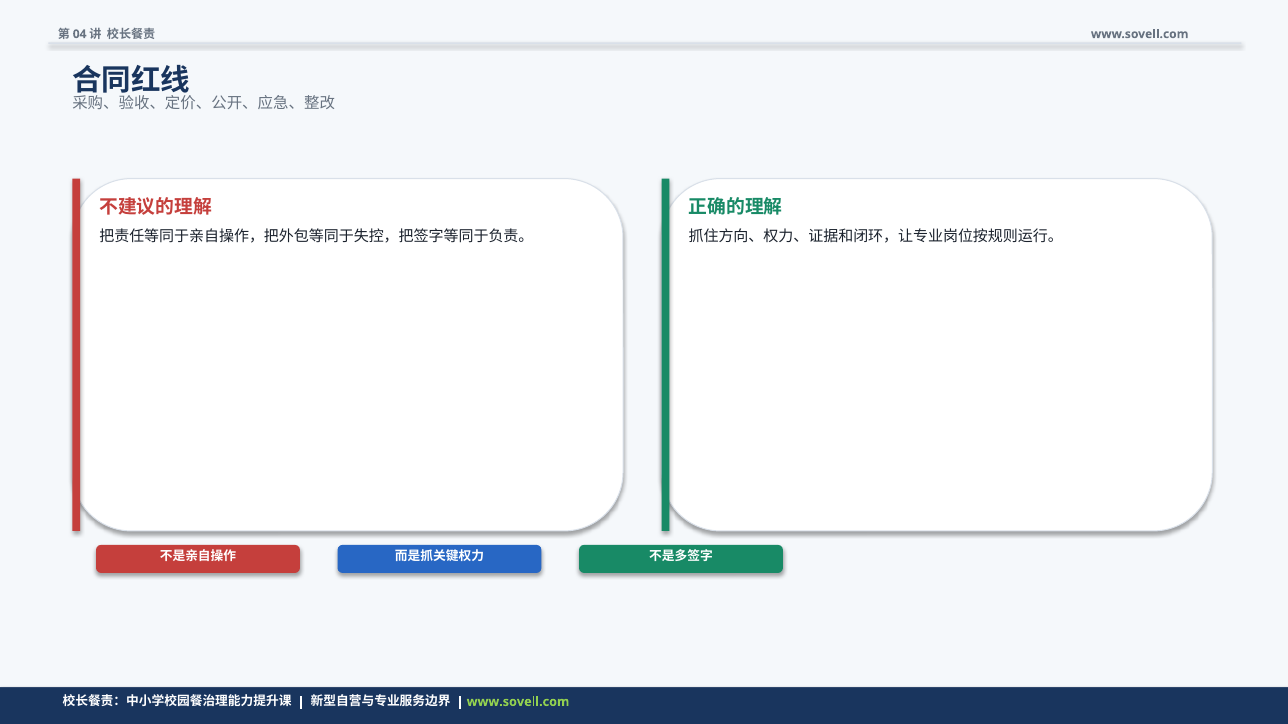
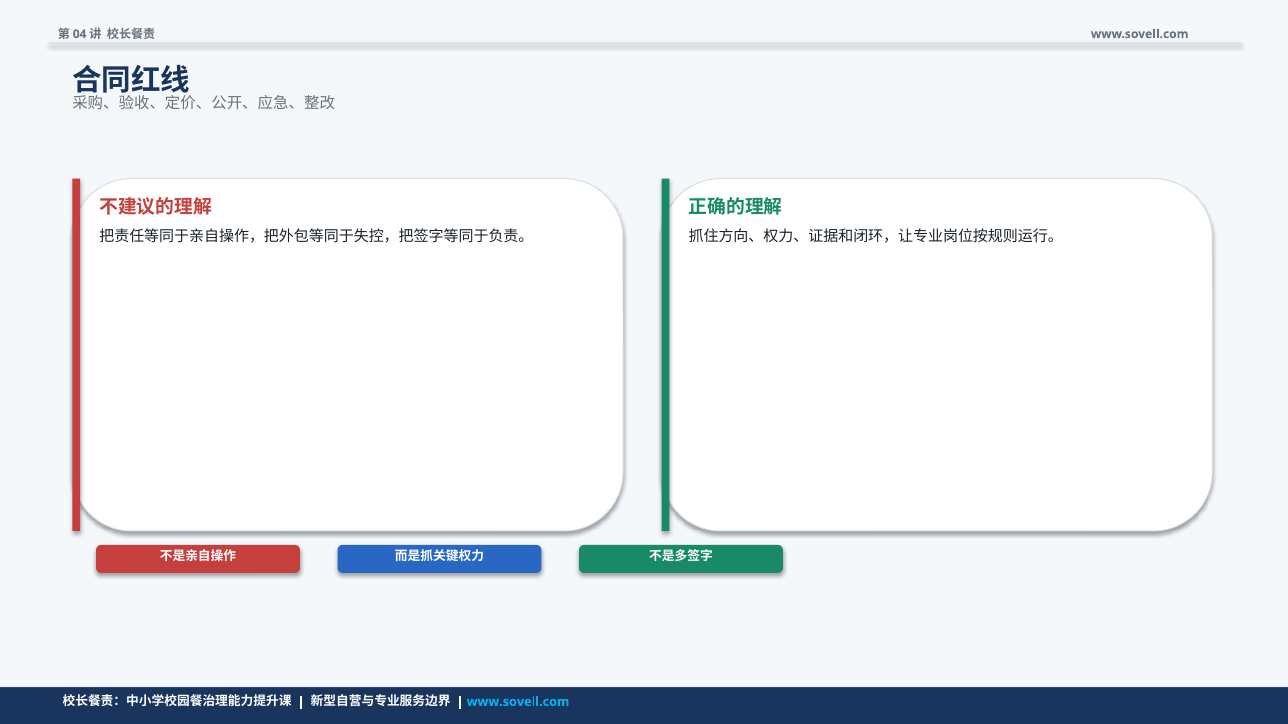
www.sovell.com colour: light green -> light blue (518, 702)
